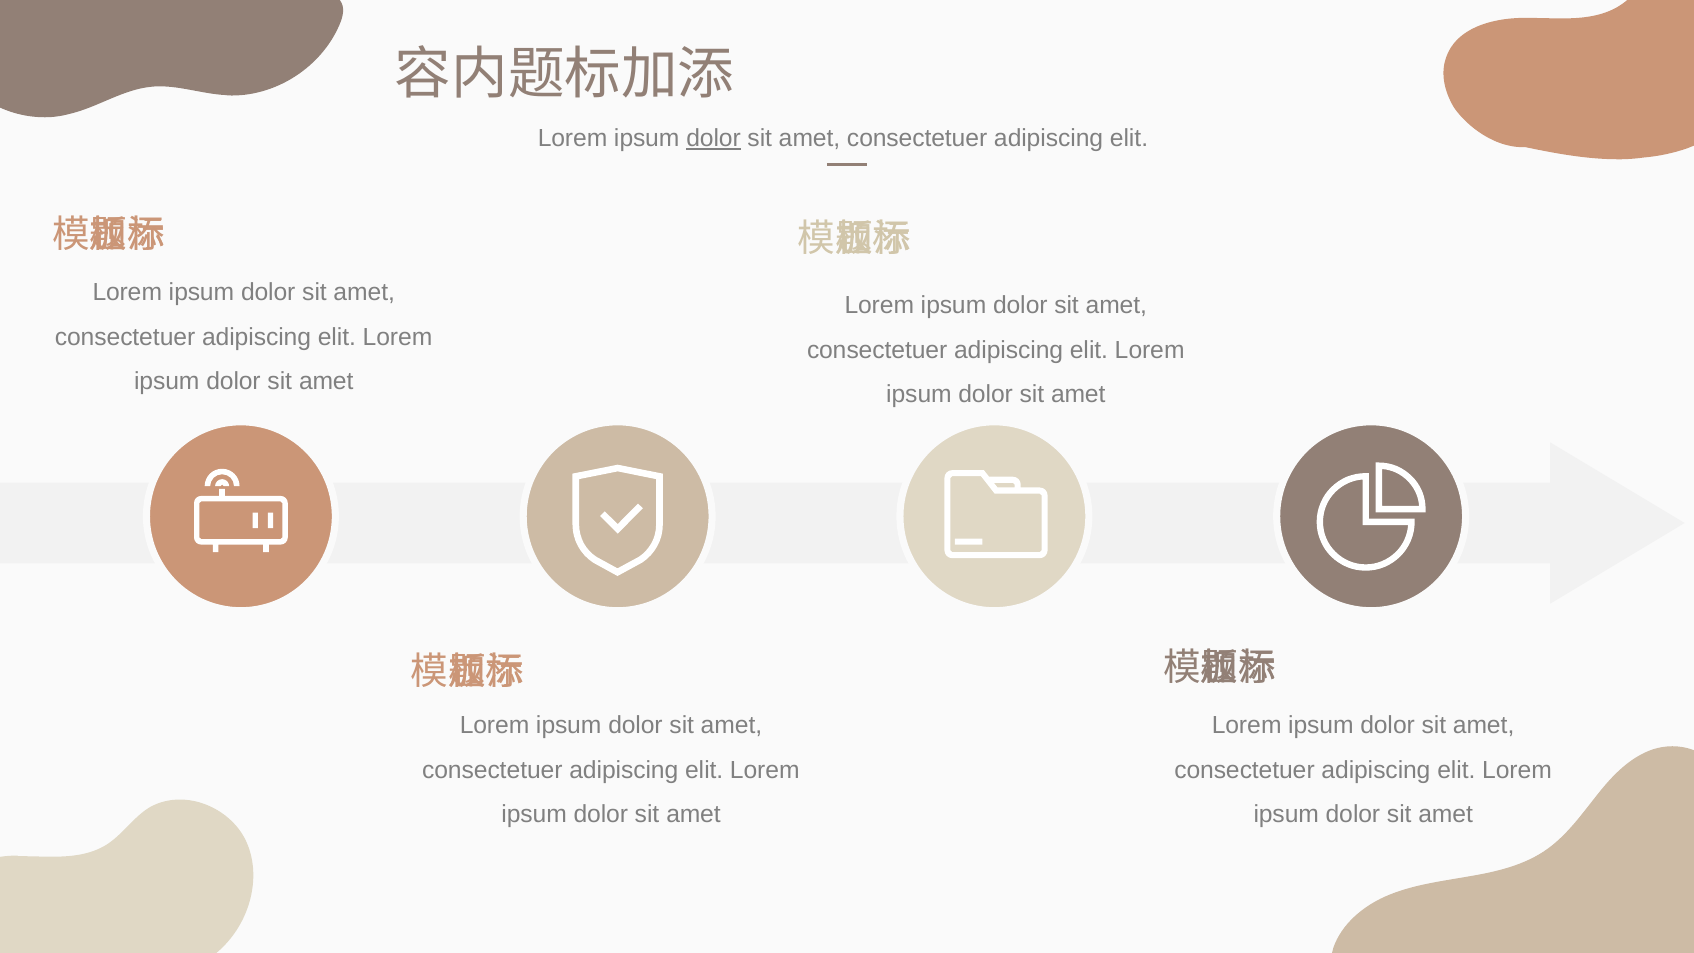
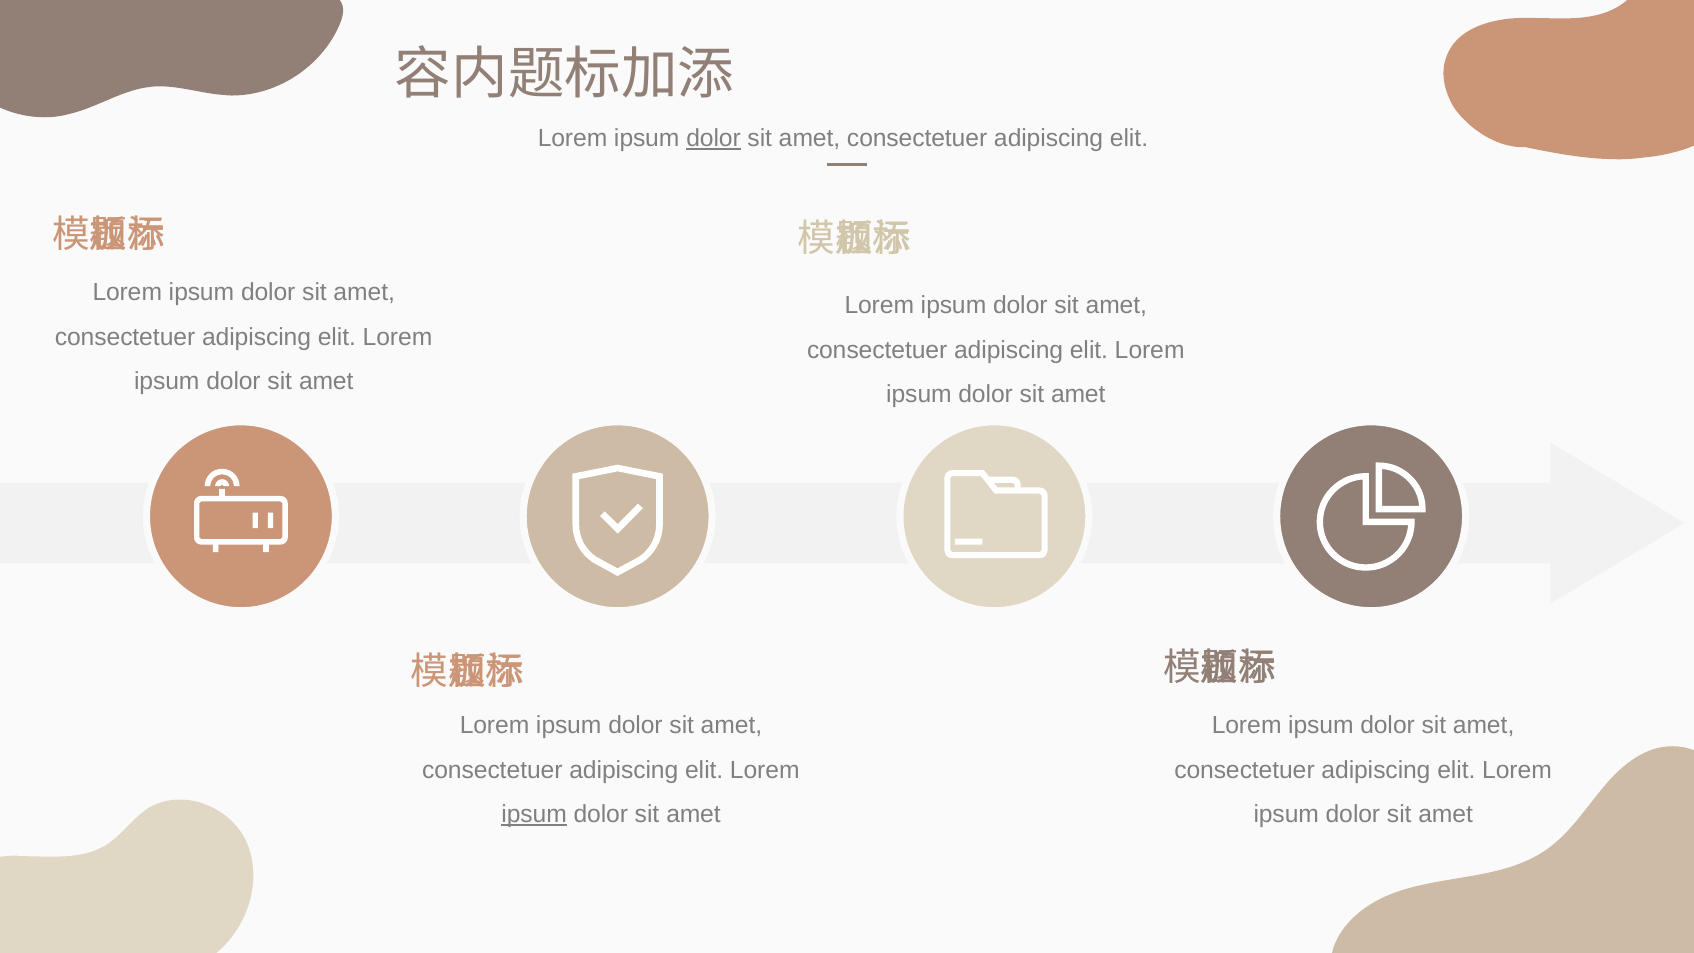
ipsum underline: none -> present (534, 814)
